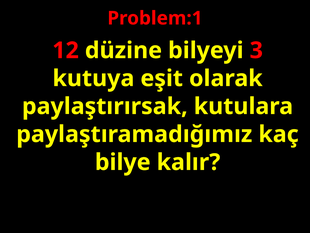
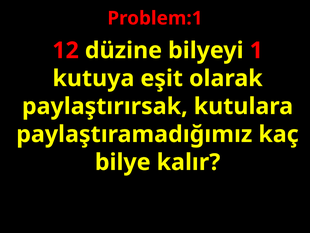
3: 3 -> 1 (256, 50)
